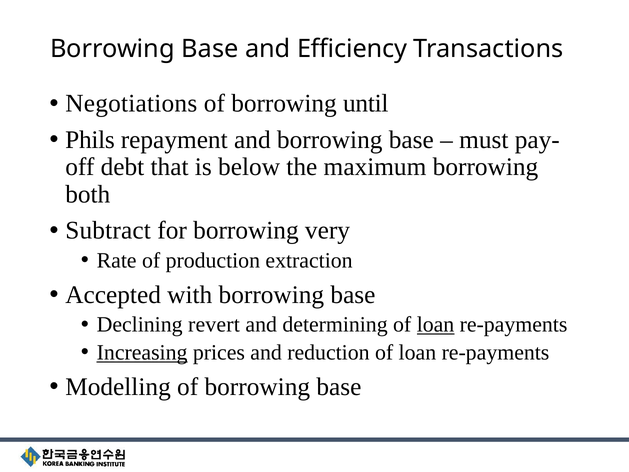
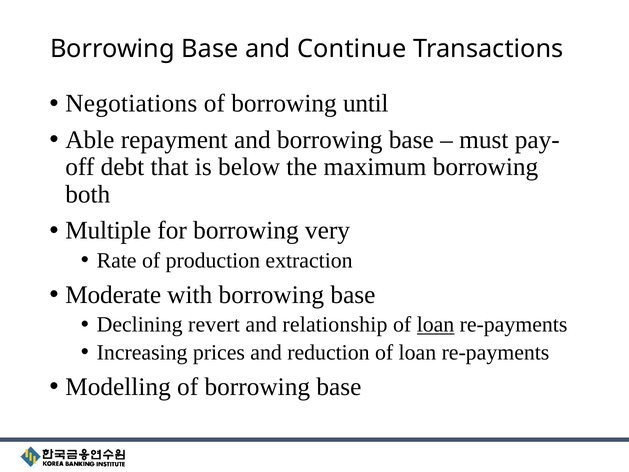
Efficiency: Efficiency -> Continue (352, 49)
Phils: Phils -> Able (90, 140)
Subtract: Subtract -> Multiple (108, 231)
Accepted: Accepted -> Moderate (113, 295)
determining: determining -> relationship (335, 324)
Increasing underline: present -> none (142, 352)
